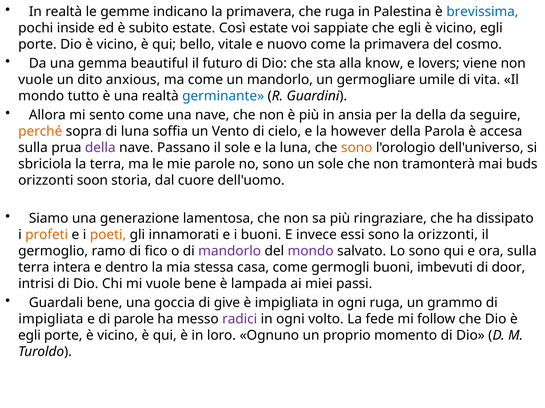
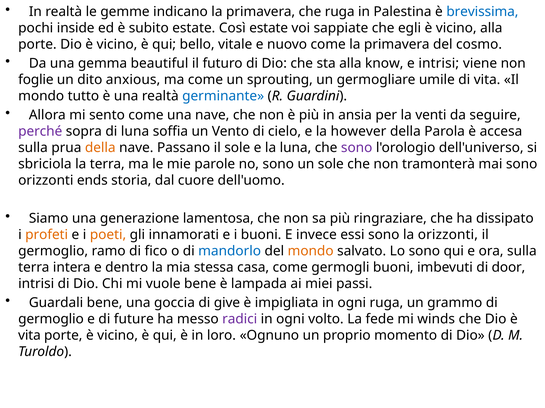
vicino egli: egli -> alla (491, 28)
e lovers: lovers -> intrisi (439, 64)
vuole: vuole -> foglie (36, 80)
un mandorlo: mandorlo -> sprouting (280, 80)
la della: della -> venti (431, 115)
perché colour: orange -> purple (40, 132)
della colour: purple -> orange (100, 148)
sono colour: orange -> purple (357, 148)
mai buds: buds -> sono (522, 164)
soon: soon -> ends (92, 181)
mandorlo colour: purple -> blue (230, 252)
mondo colour: purple -> orange (311, 252)
impigliata: impigliata -> germoglio (51, 320)
di parole: parole -> future (134, 320)
follow: follow -> winds (436, 320)
egli: egli -> vita (29, 336)
